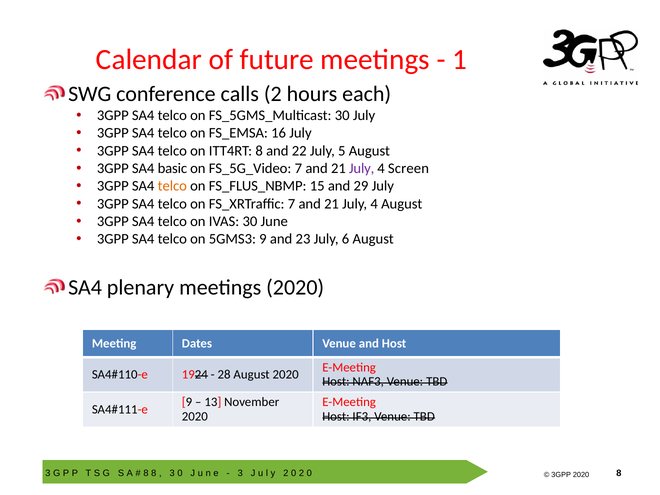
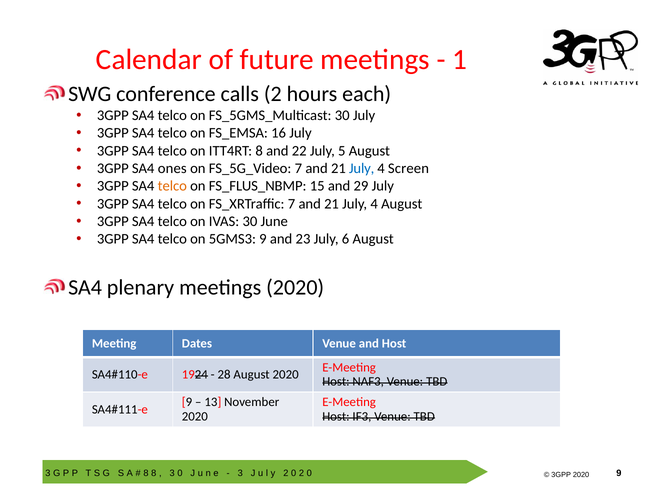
basic: basic -> ones (172, 168)
July colour: purple -> blue (362, 168)
8: 8 -> 9 (619, 473)
